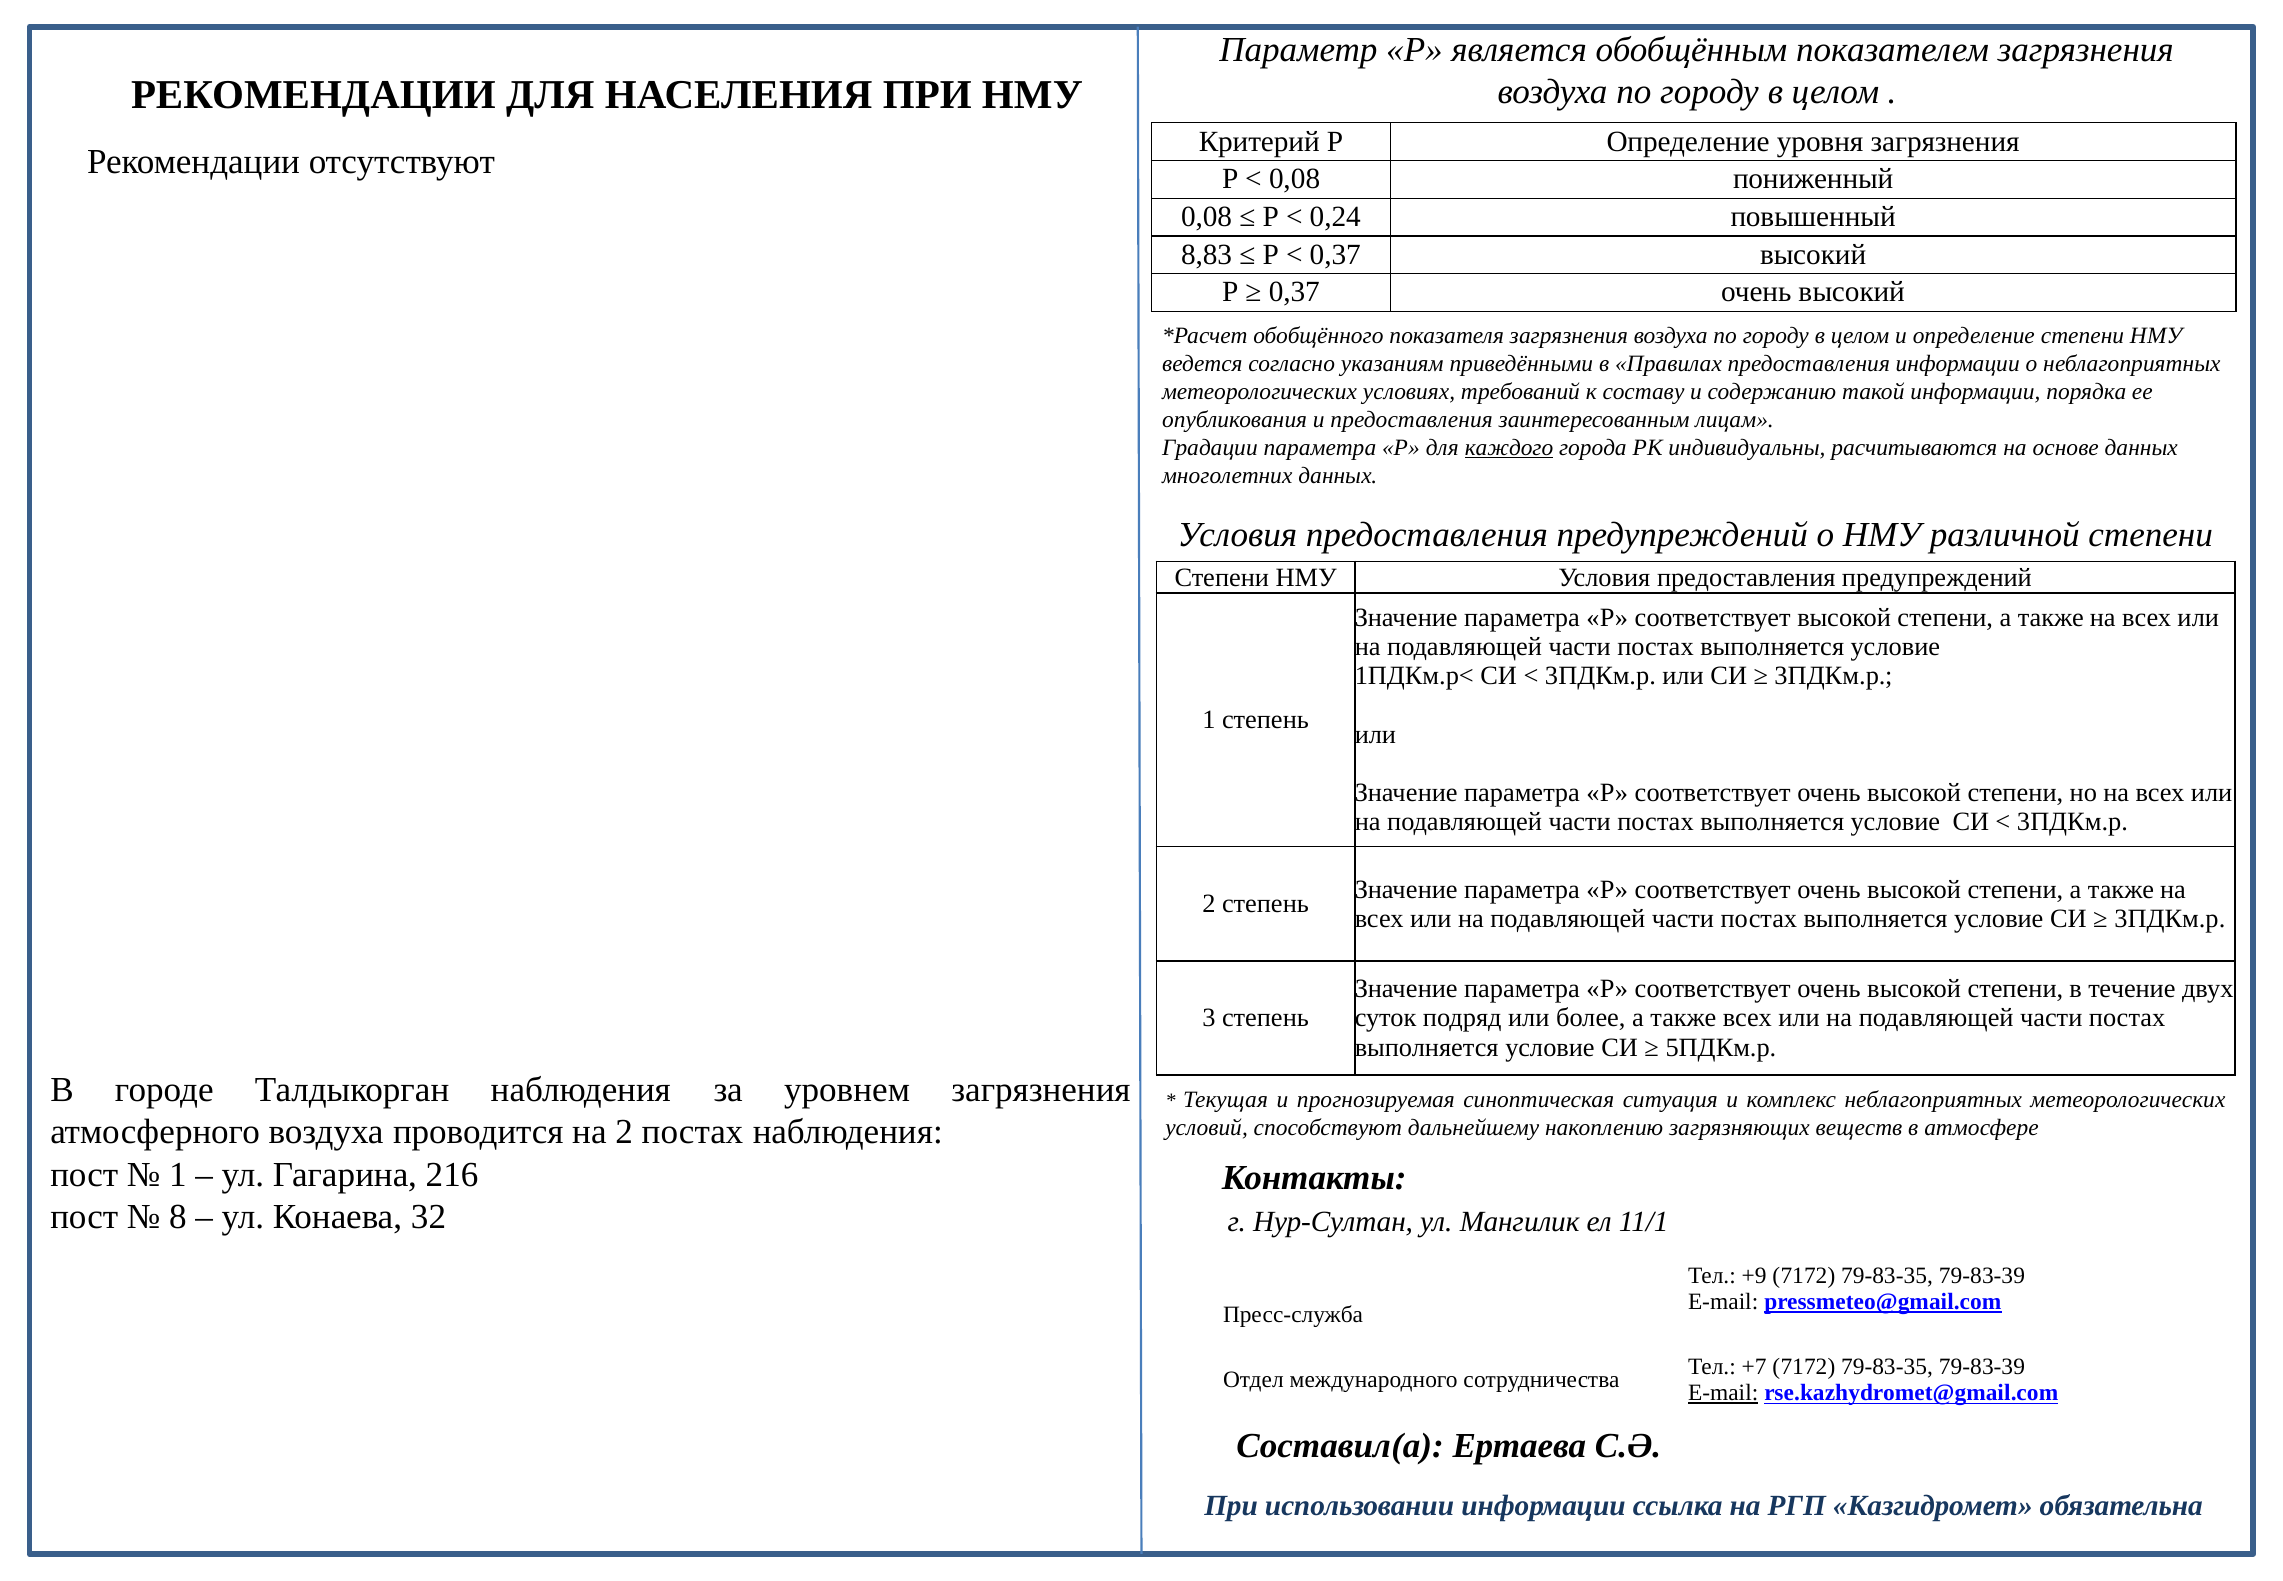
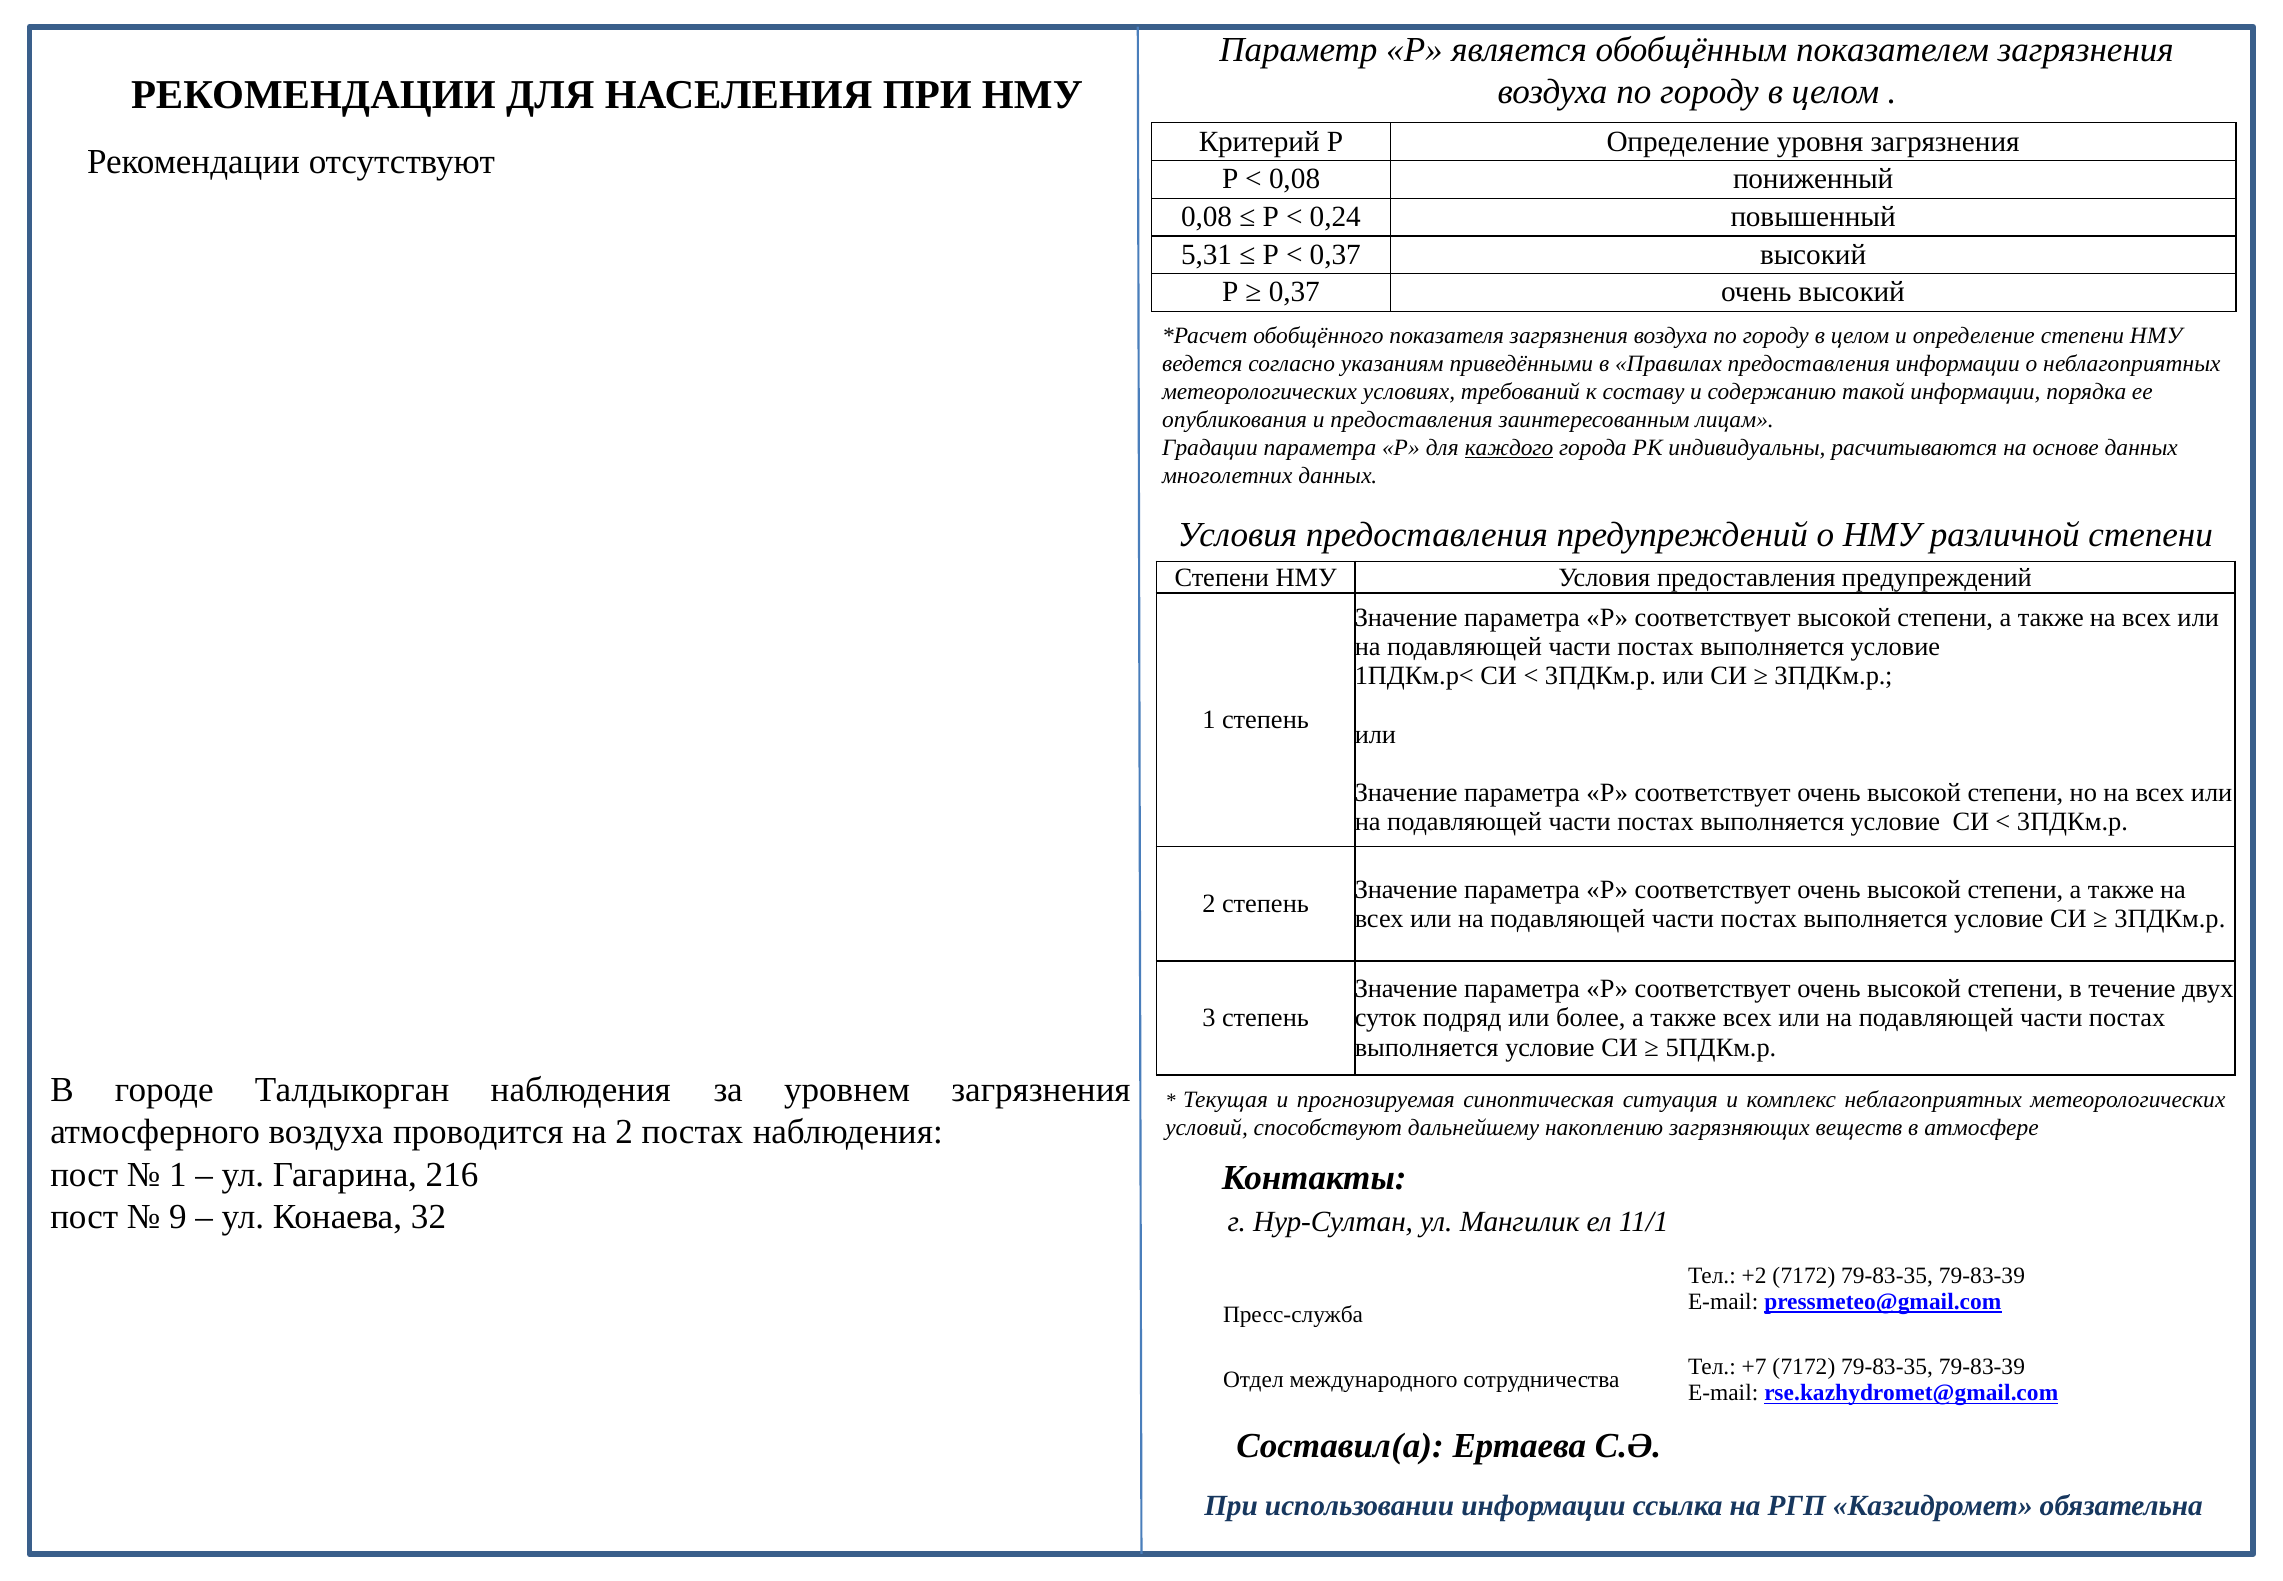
8,83: 8,83 -> 5,31 (1207, 254)
8: 8 -> 9 (178, 1216)
+9: +9 -> +2 (1754, 1275)
E-mail underline: present -> none (1723, 1392)
